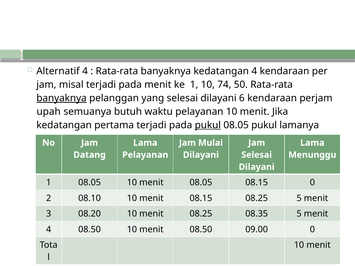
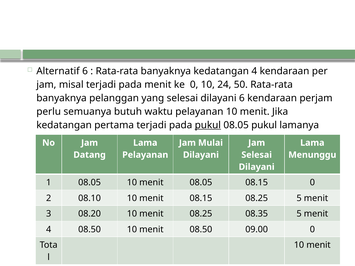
Alternatif 4: 4 -> 6 (85, 71)
ke 1: 1 -> 0 (194, 85)
74: 74 -> 24 (224, 85)
banyaknya underline: present -> none (62, 98)
upah: upah -> perlu (49, 112)
